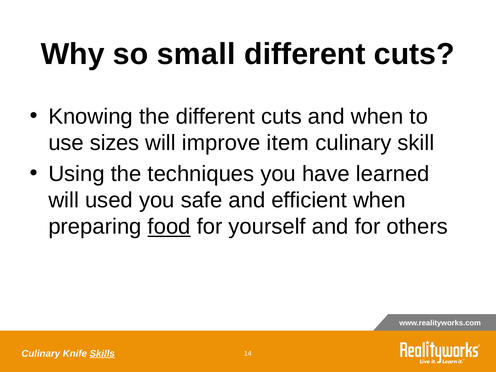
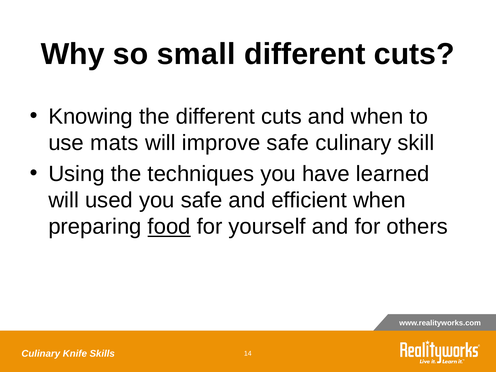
sizes: sizes -> mats (114, 143)
improve item: item -> safe (288, 143)
Skills underline: present -> none (102, 354)
